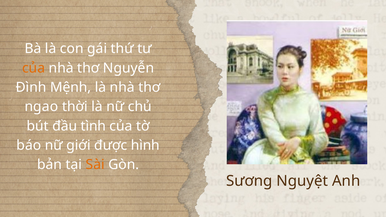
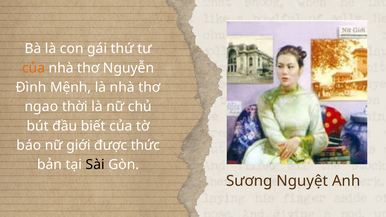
tình: tình -> biết (93, 126)
hình: hình -> thức (145, 145)
Sài colour: orange -> black (95, 165)
